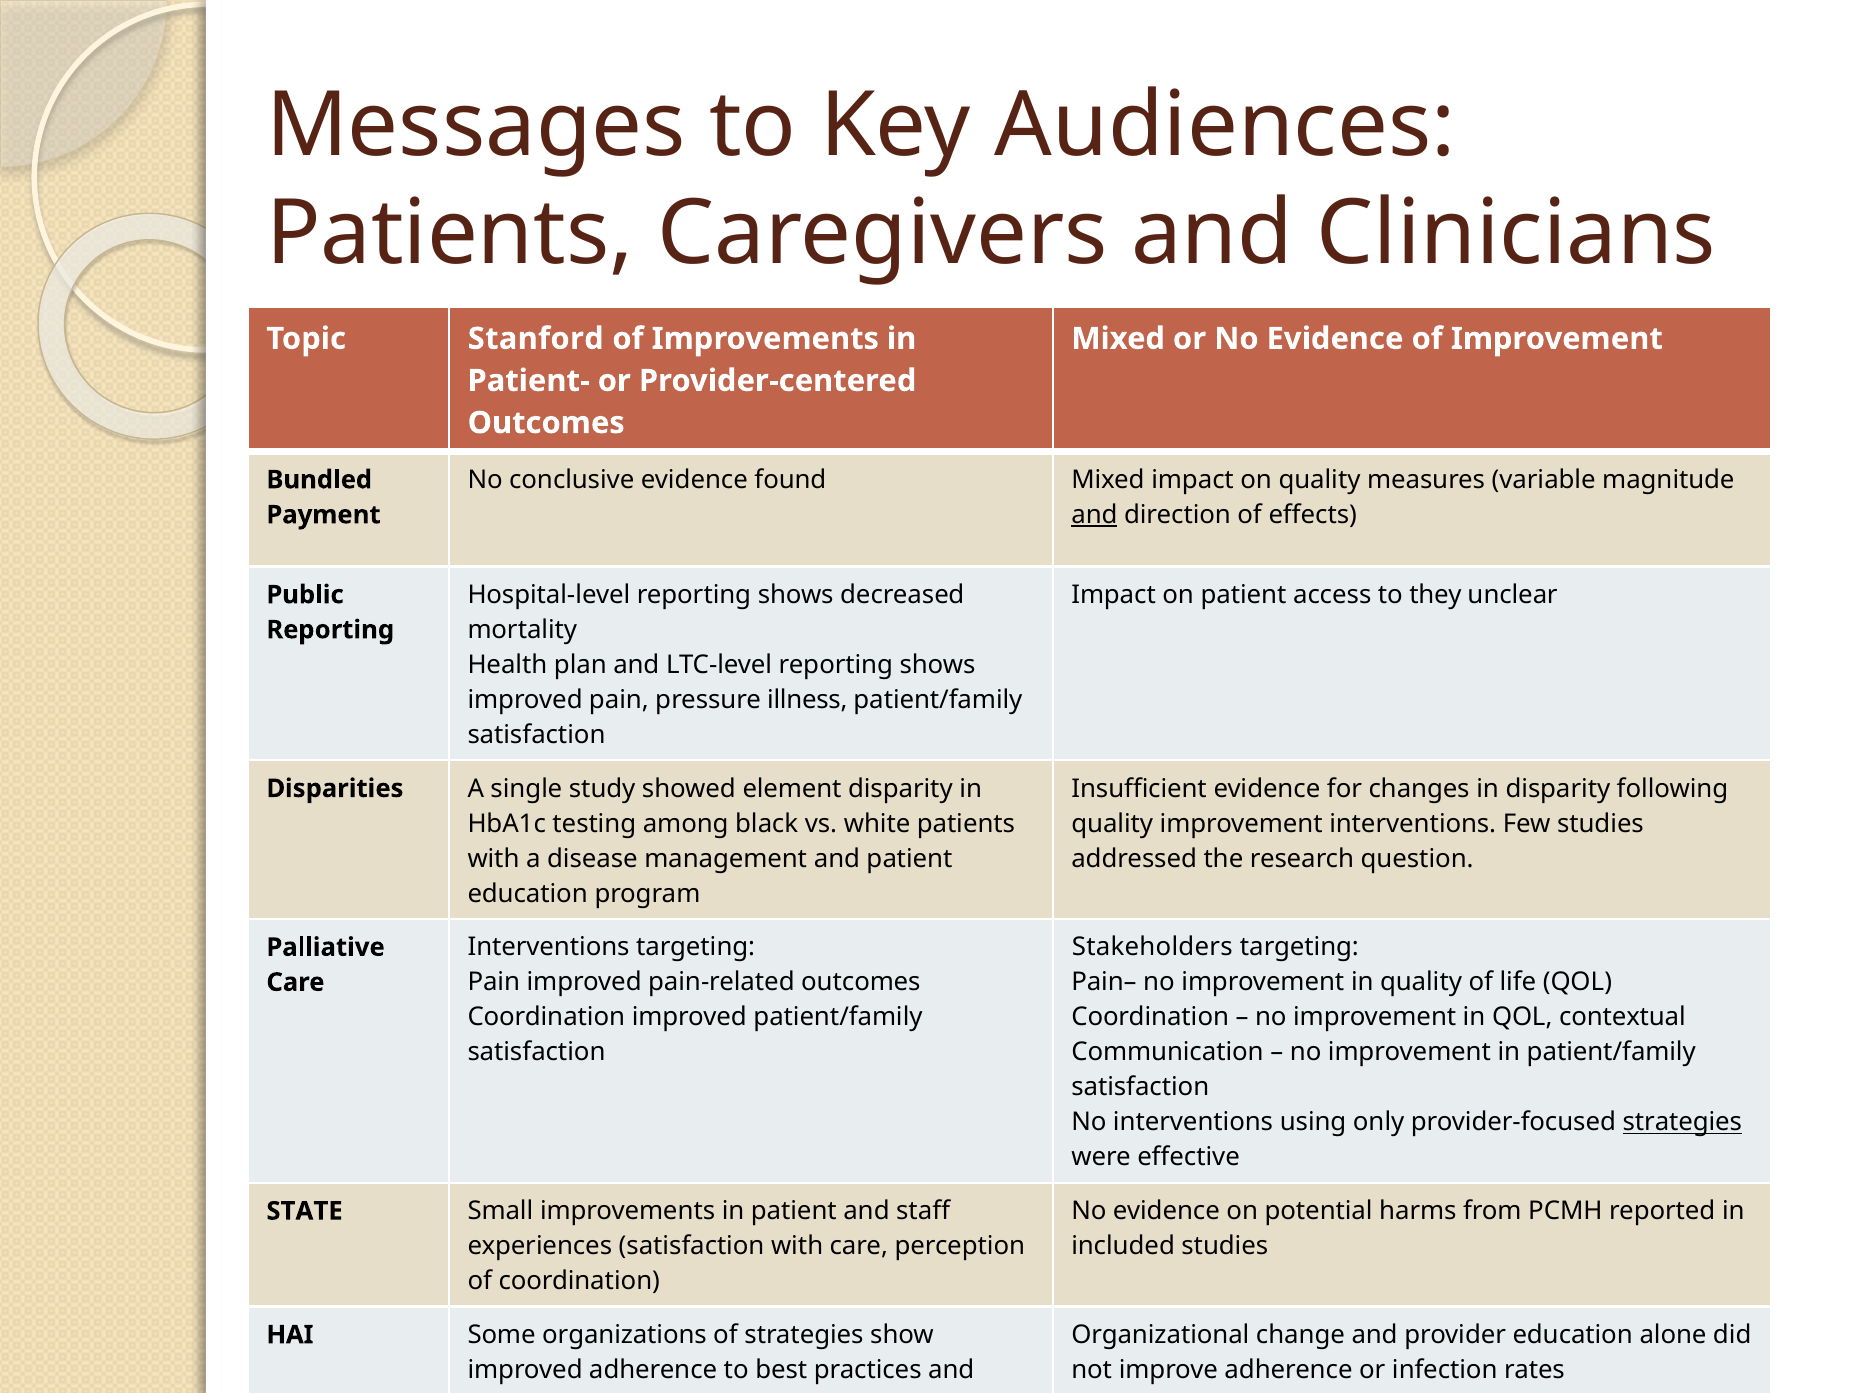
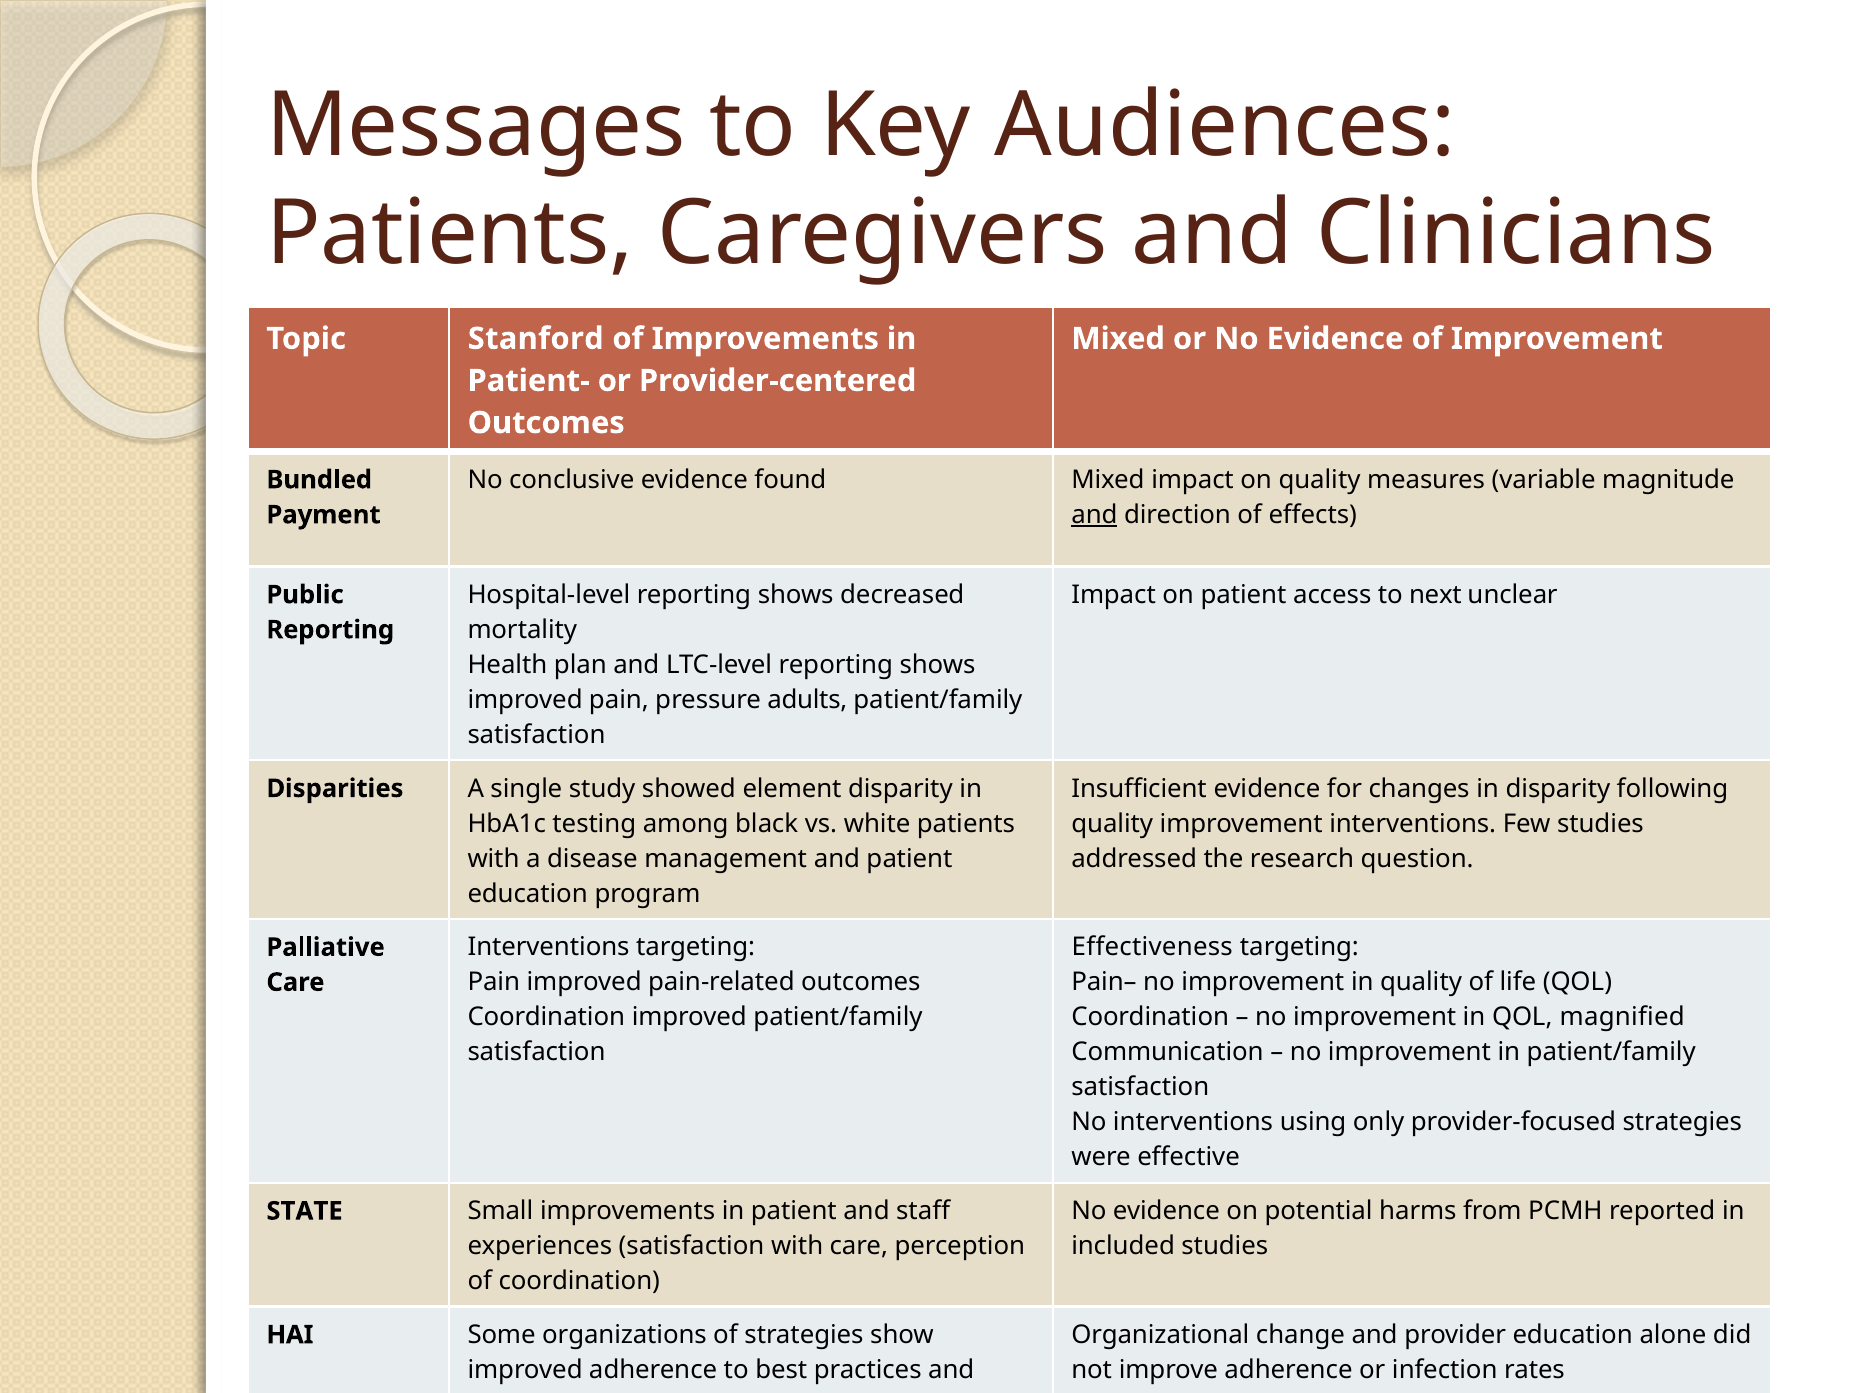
they: they -> next (1435, 595)
illness: illness -> adults (807, 700)
Stakeholders: Stakeholders -> Effectiveness (1152, 948)
contextual: contextual -> magnified (1622, 1018)
strategies underline: present -> none (1682, 1123)
